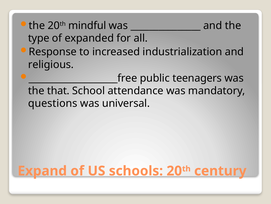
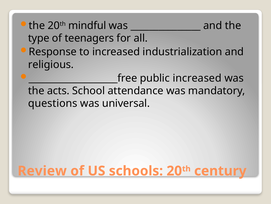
expanded: expanded -> teenagers (89, 38)
public teenagers: teenagers -> increased (197, 78)
that: that -> acts (58, 90)
Expand: Expand -> Review (42, 170)
